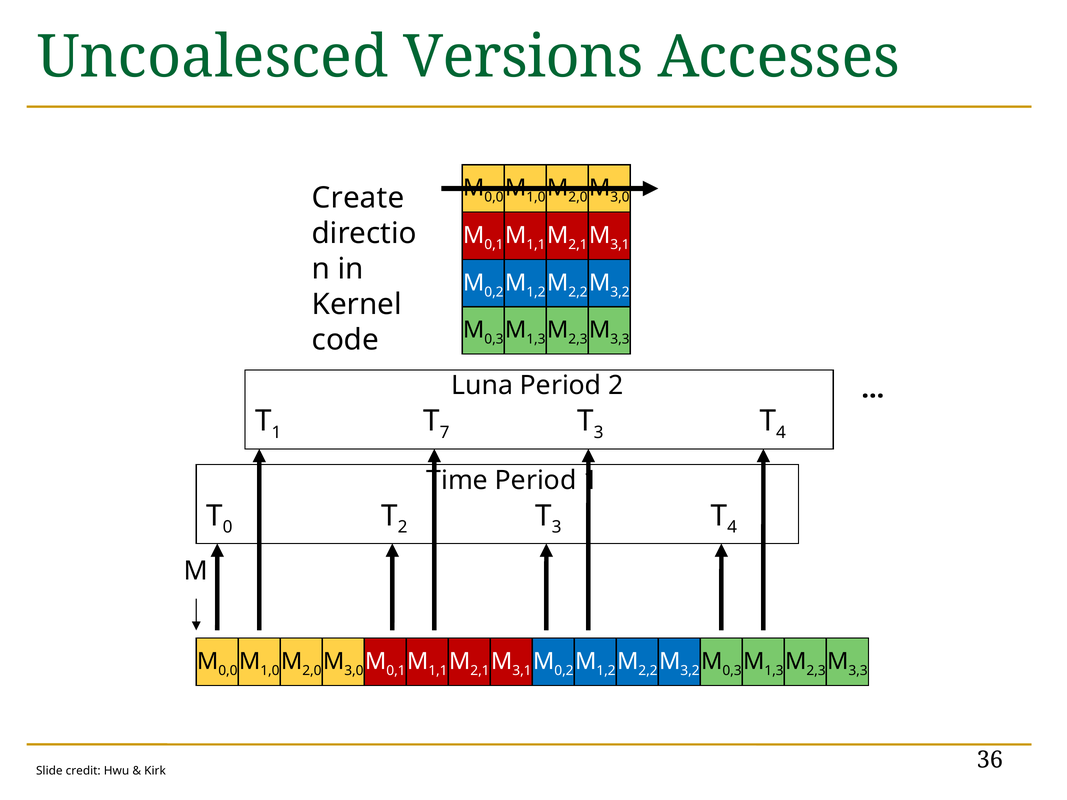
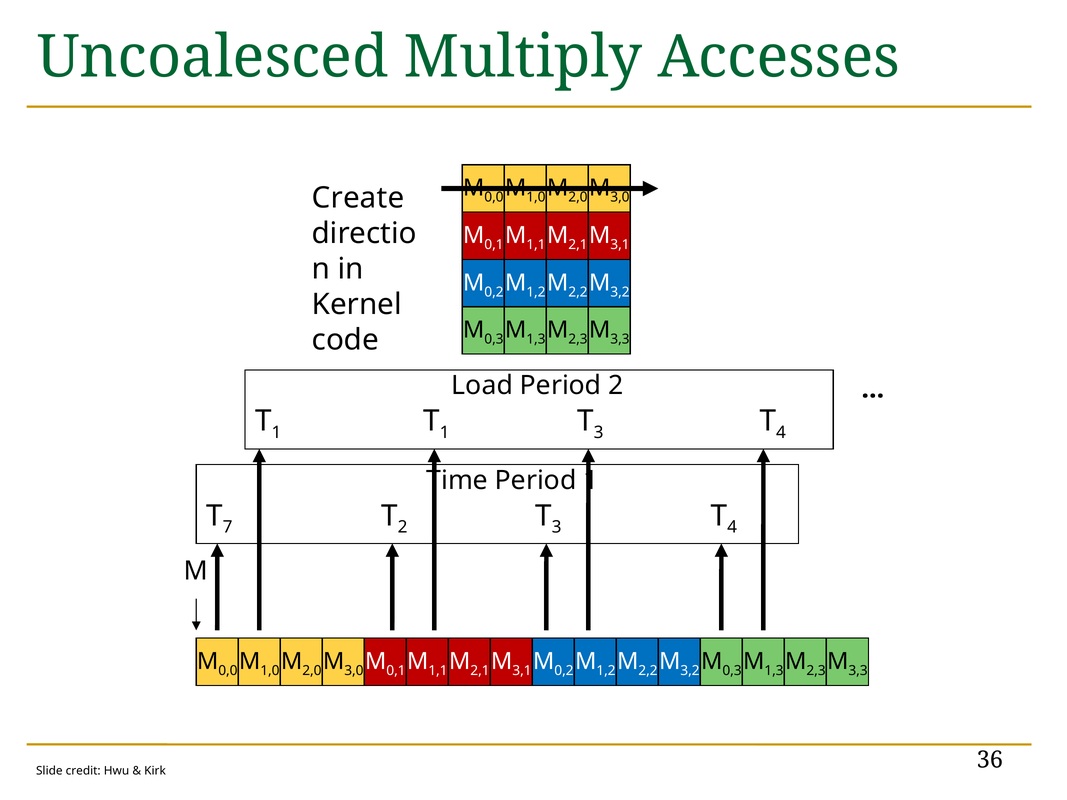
Versions: Versions -> Multiply (523, 57)
Luna: Luna -> Load (482, 386)
7: 7 -> 1 (445, 433)
0: 0 -> 7 (228, 527)
